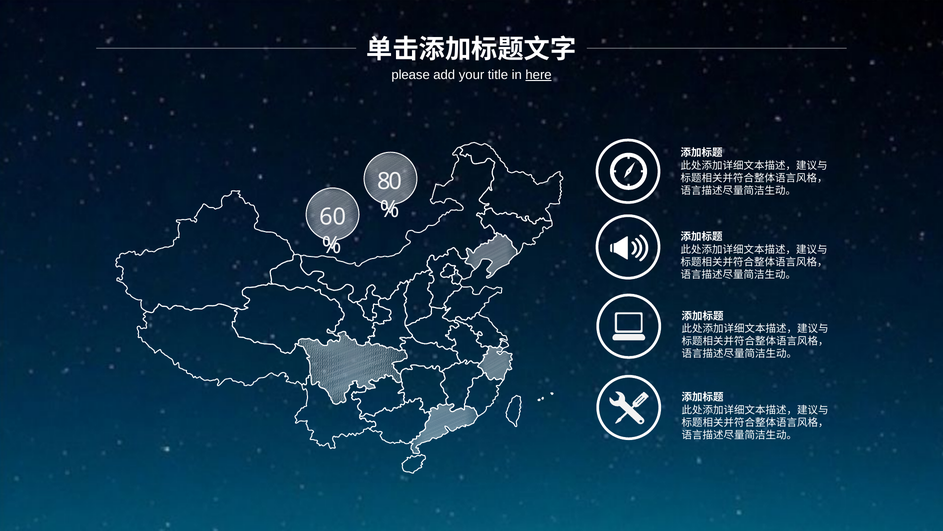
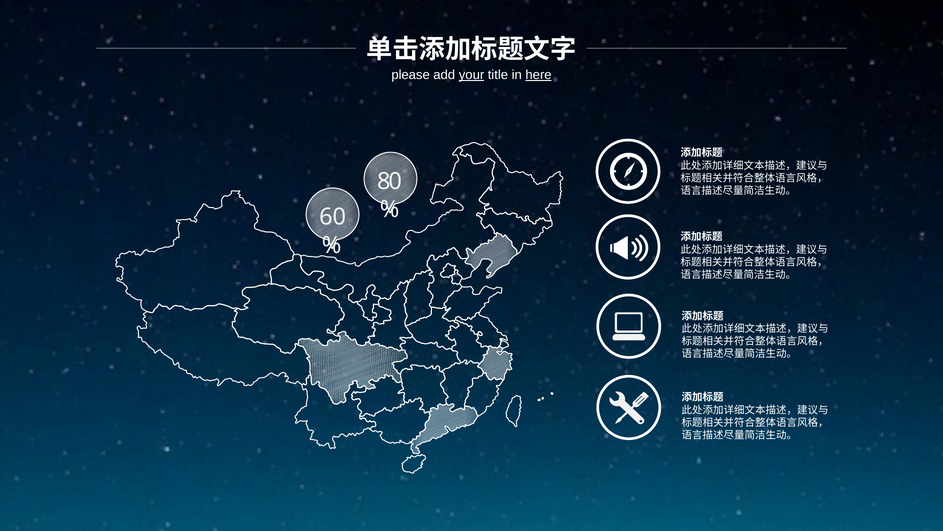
your underline: none -> present (472, 75)
